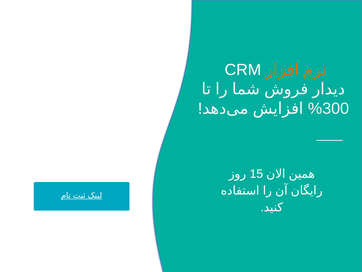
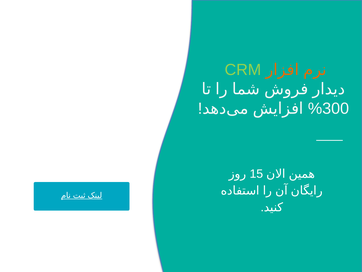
CRM colour: white -> light green (243, 70)
